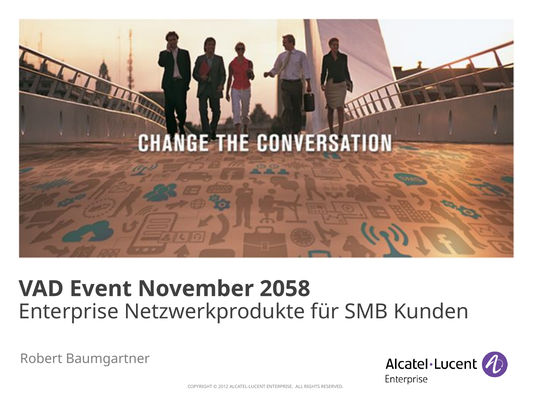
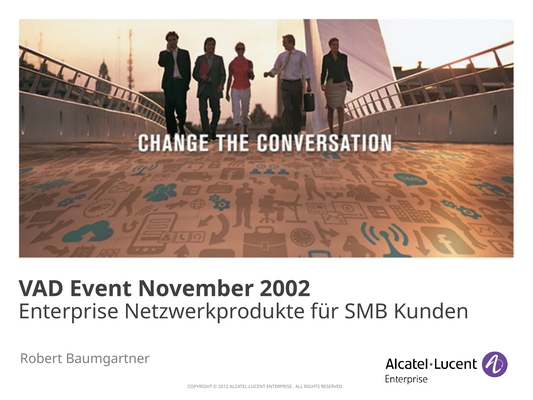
2058: 2058 -> 2002 (285, 289)
